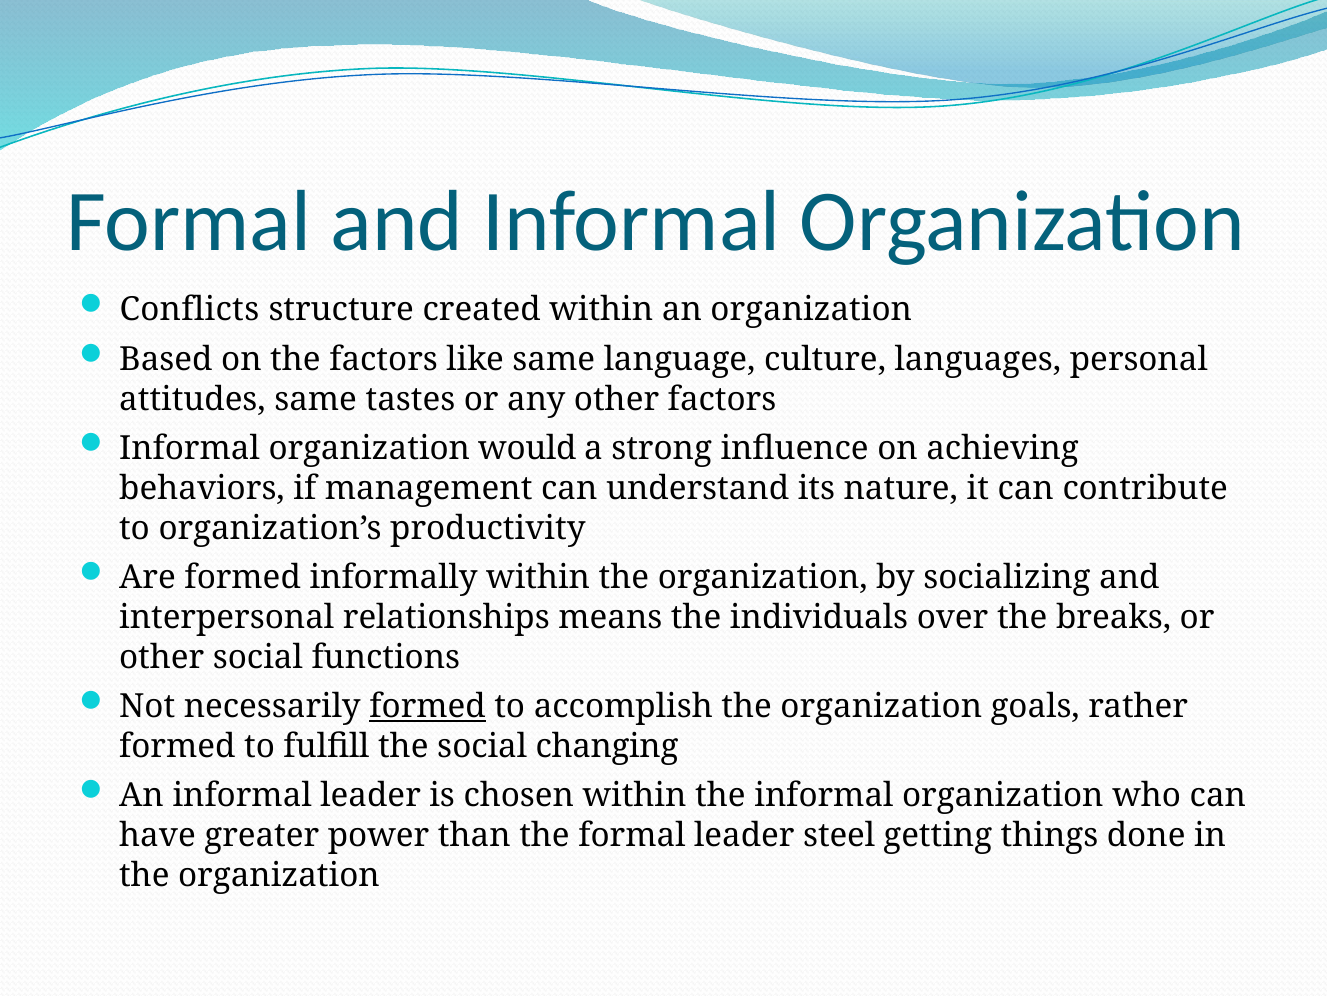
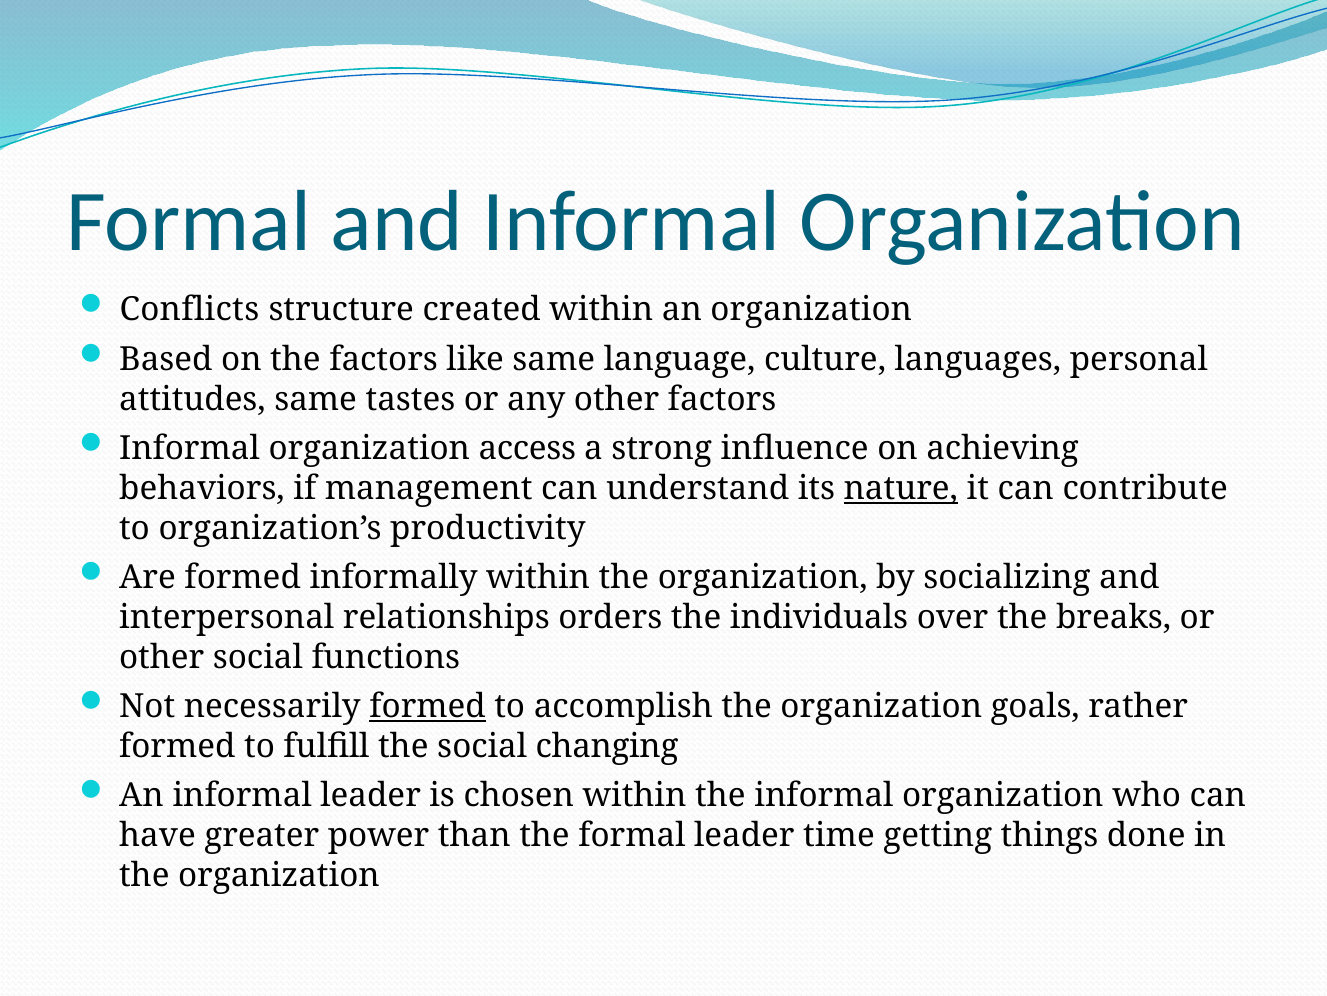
would: would -> access (527, 448)
nature underline: none -> present (901, 488)
means: means -> orders (610, 617)
steel: steel -> time (839, 835)
